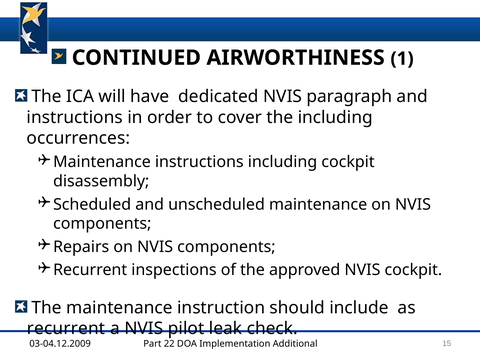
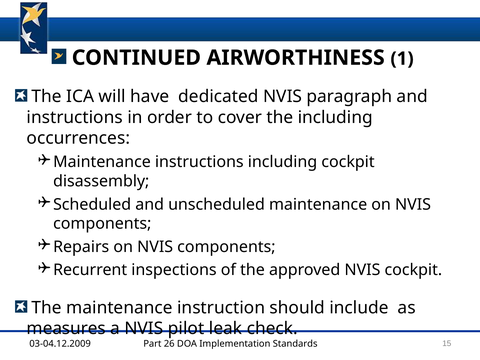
recurrent: recurrent -> measures (66, 329)
22: 22 -> 26 (169, 344)
Additional: Additional -> Standards (295, 344)
